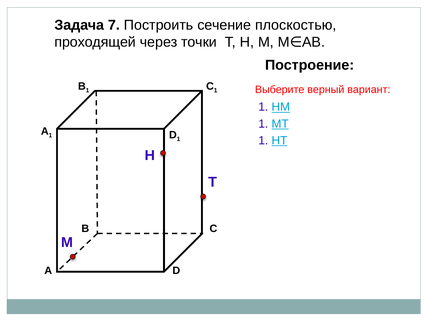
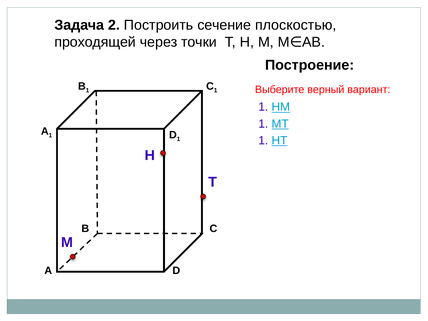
7: 7 -> 2 (114, 25)
